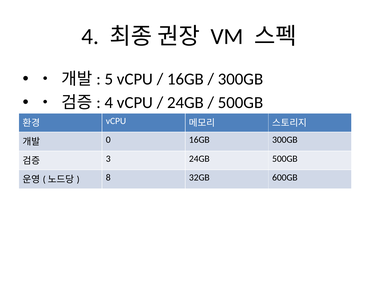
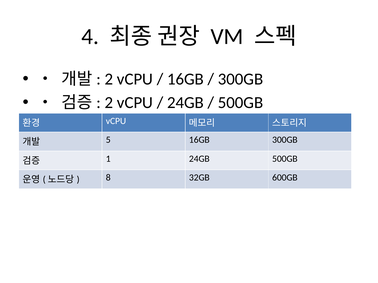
5: 5 -> 2 (109, 79)
4: 4 -> 2 (109, 103)
0: 0 -> 5 (108, 140)
3: 3 -> 1 (108, 159)
